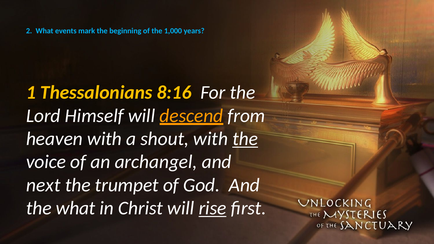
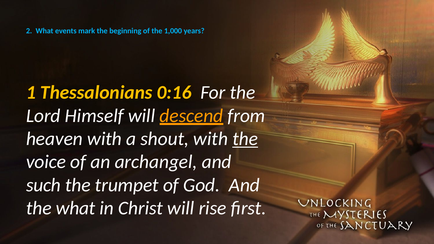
8:16: 8:16 -> 0:16 (174, 93)
next: next -> such (43, 185)
rise underline: present -> none (213, 208)
